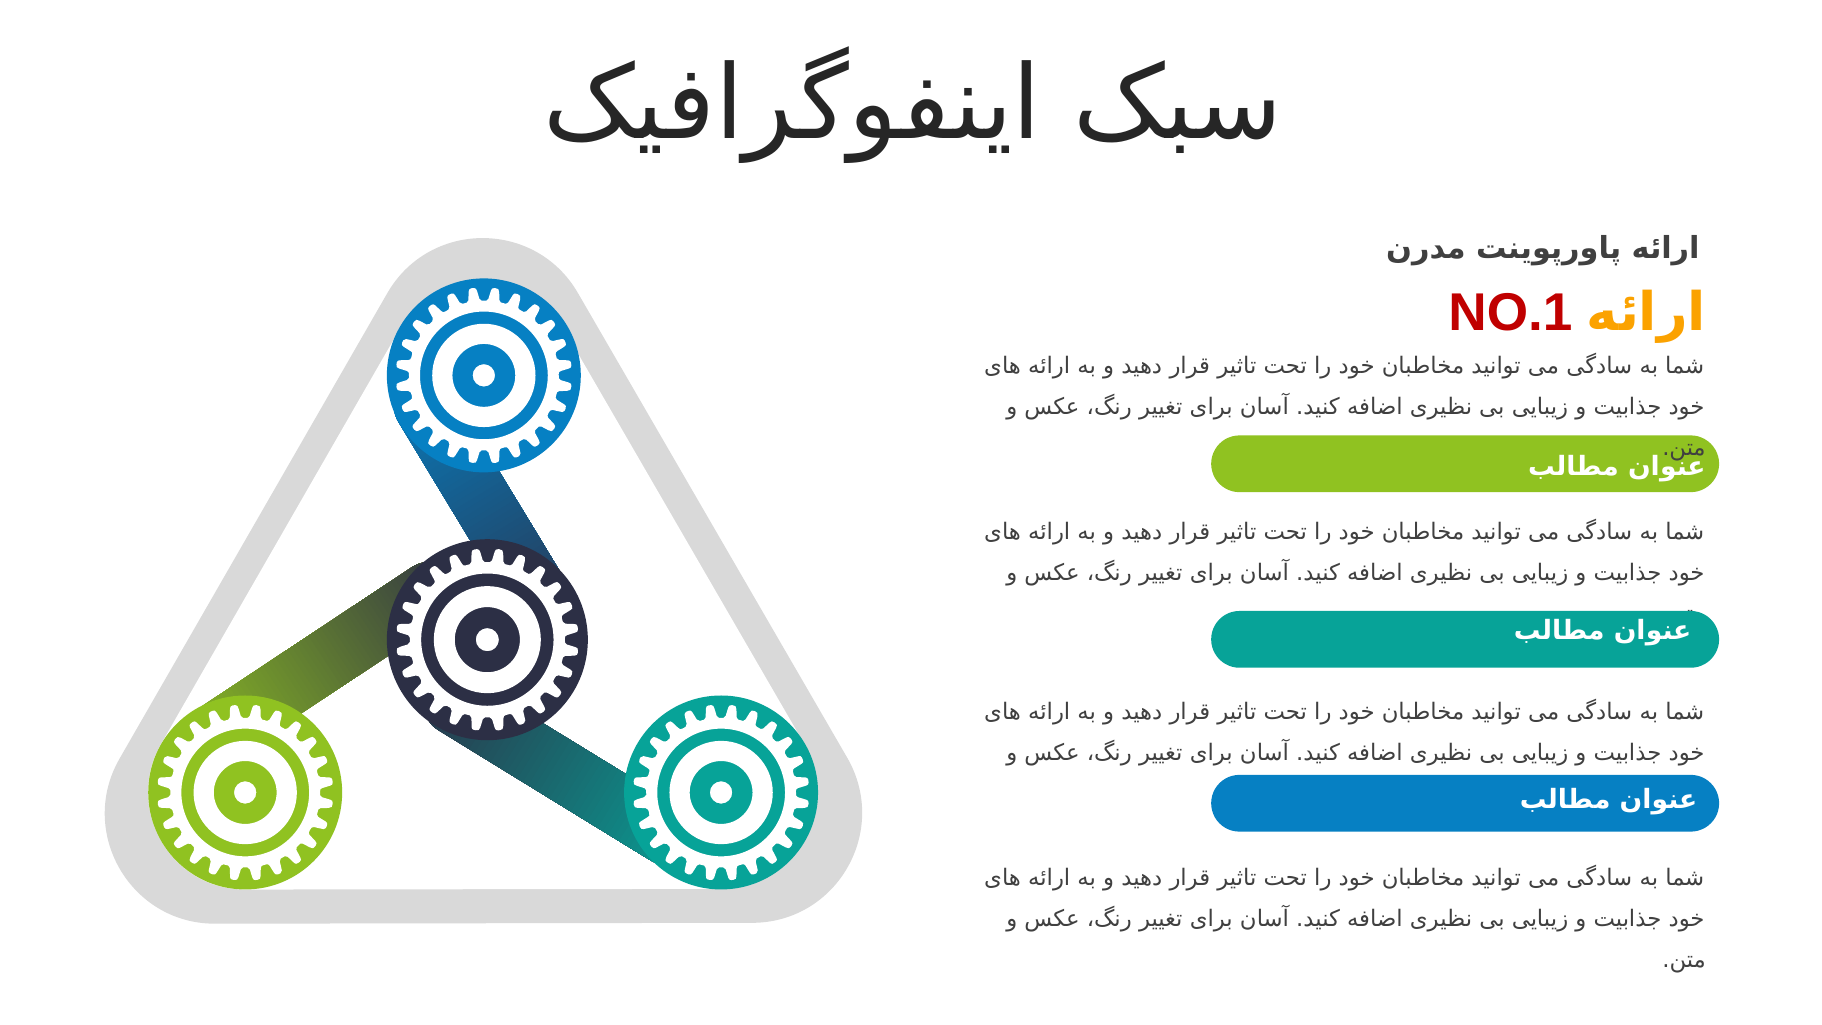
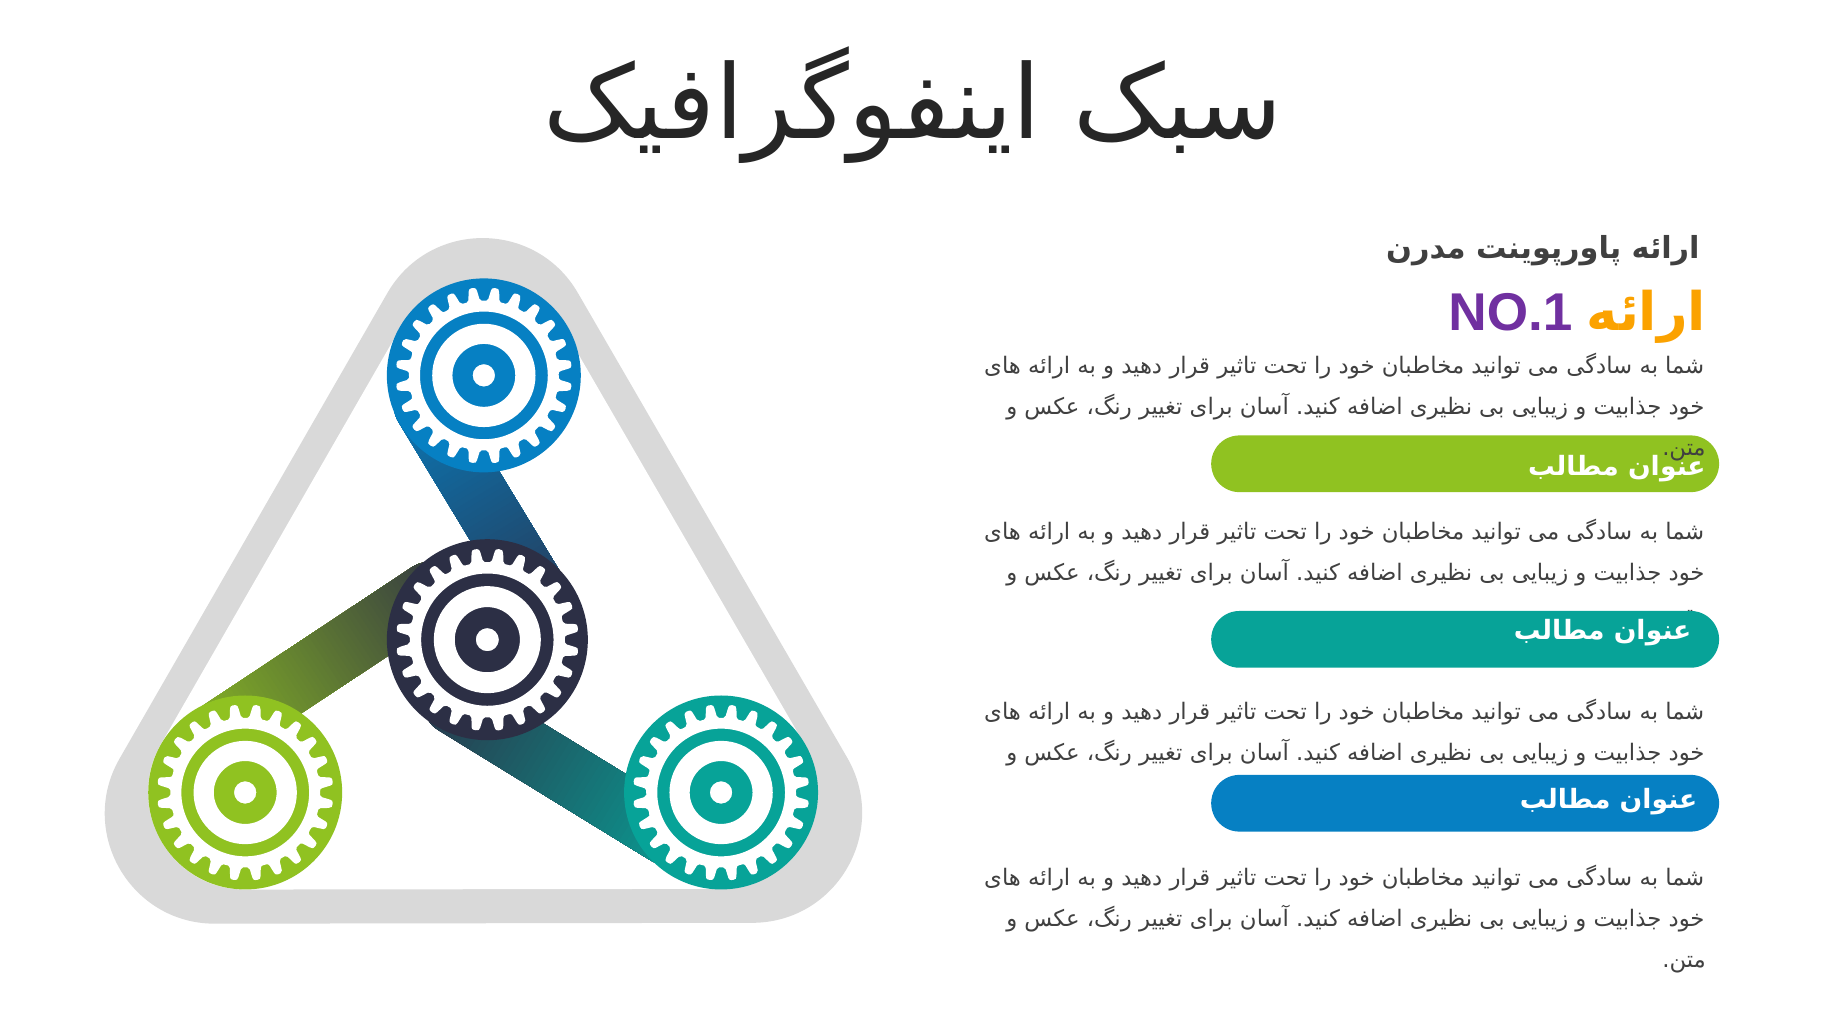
NO.1 colour: red -> purple (1510, 313)
